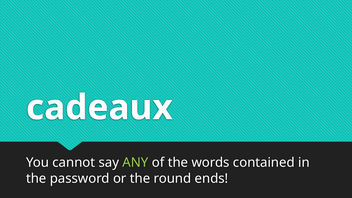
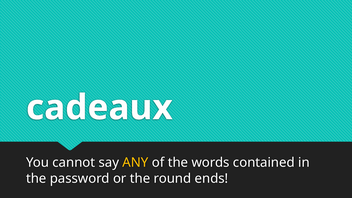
ANY colour: light green -> yellow (135, 163)
